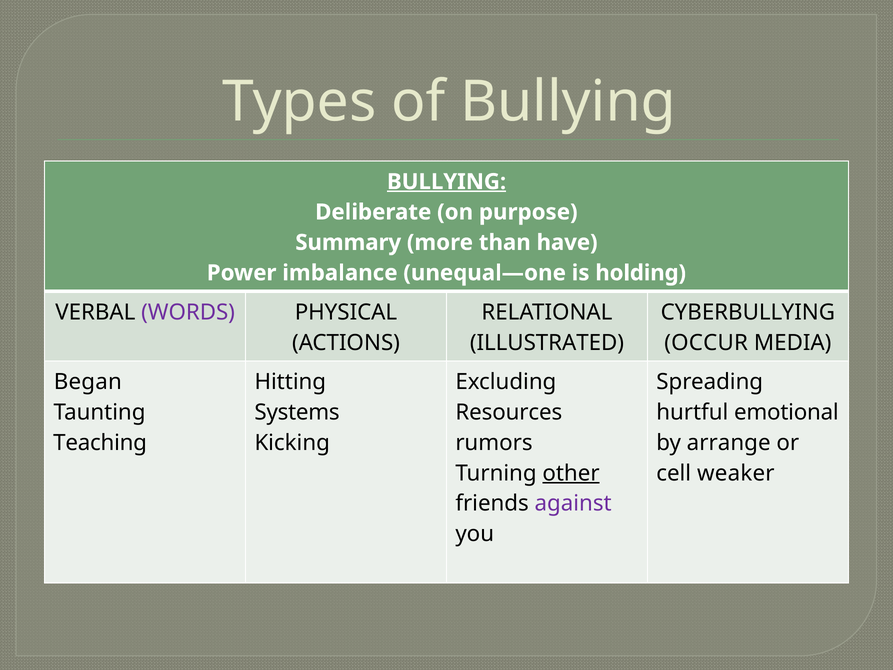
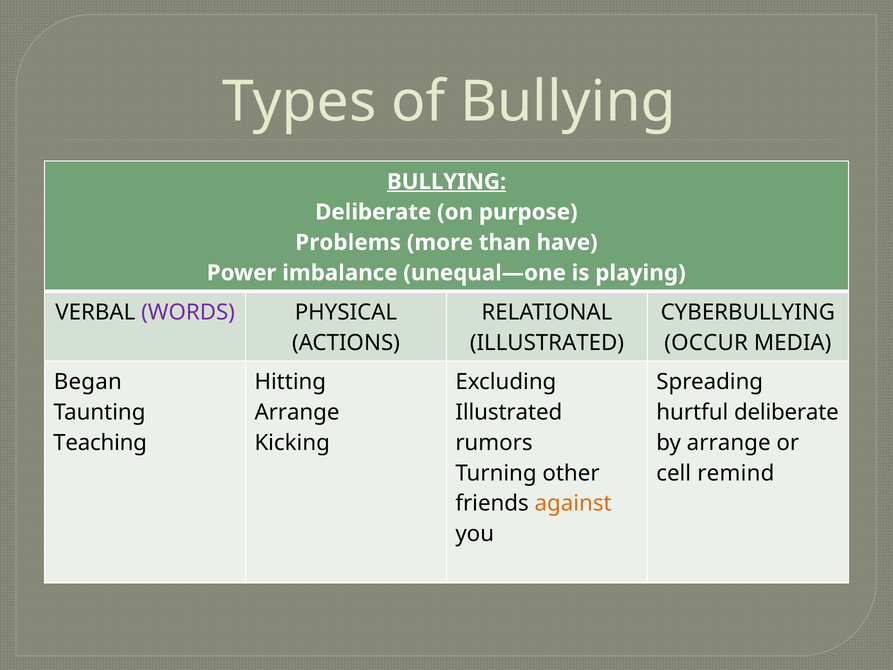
Summary: Summary -> Problems (348, 242)
holding: holding -> playing (640, 273)
Systems: Systems -> Arrange (297, 412)
Resources: Resources -> Illustrated (509, 412)
hurtful emotional: emotional -> deliberate (786, 412)
other underline: present -> none (571, 473)
weaker: weaker -> remind (736, 473)
against colour: purple -> orange (573, 503)
